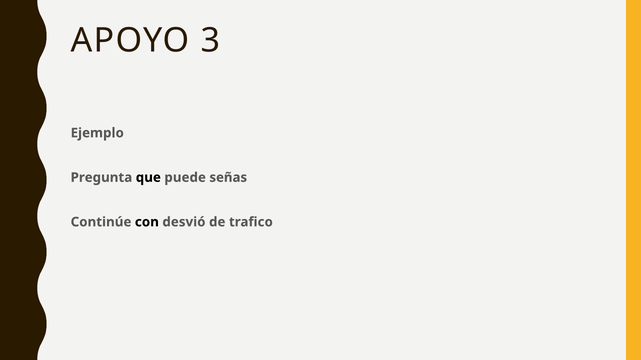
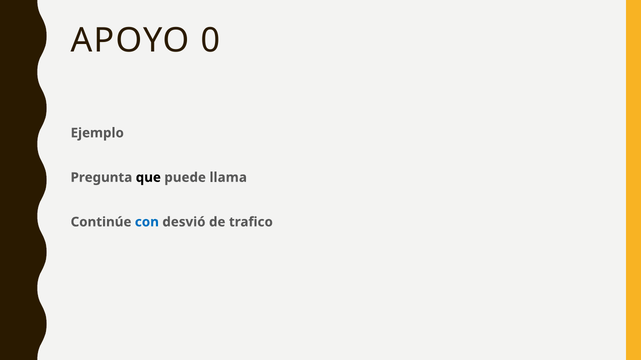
3: 3 -> 0 (211, 41)
señas: señas -> llama (228, 178)
con colour: black -> blue (147, 222)
